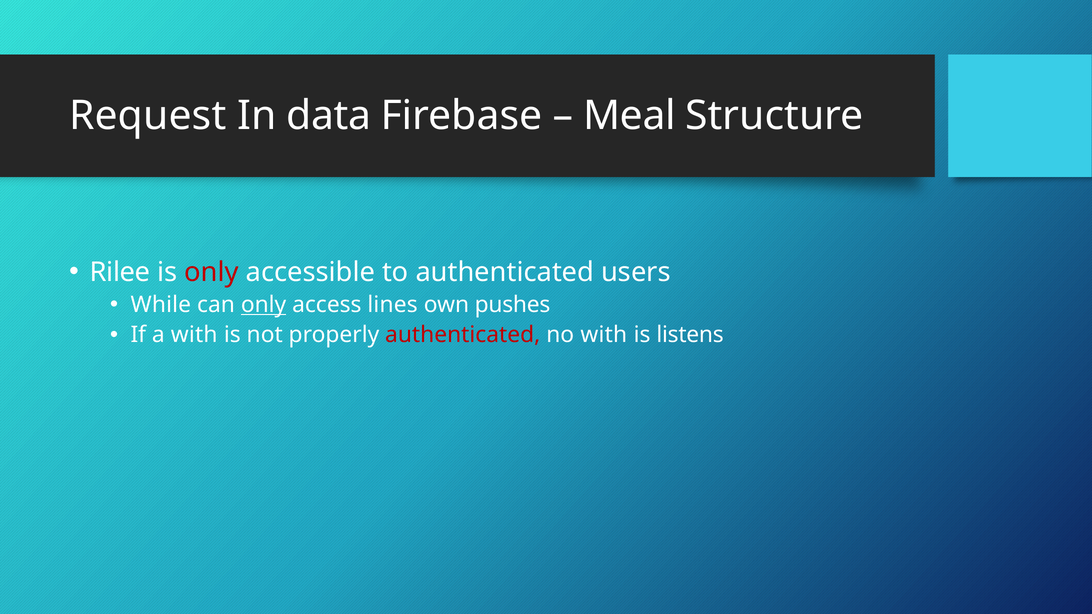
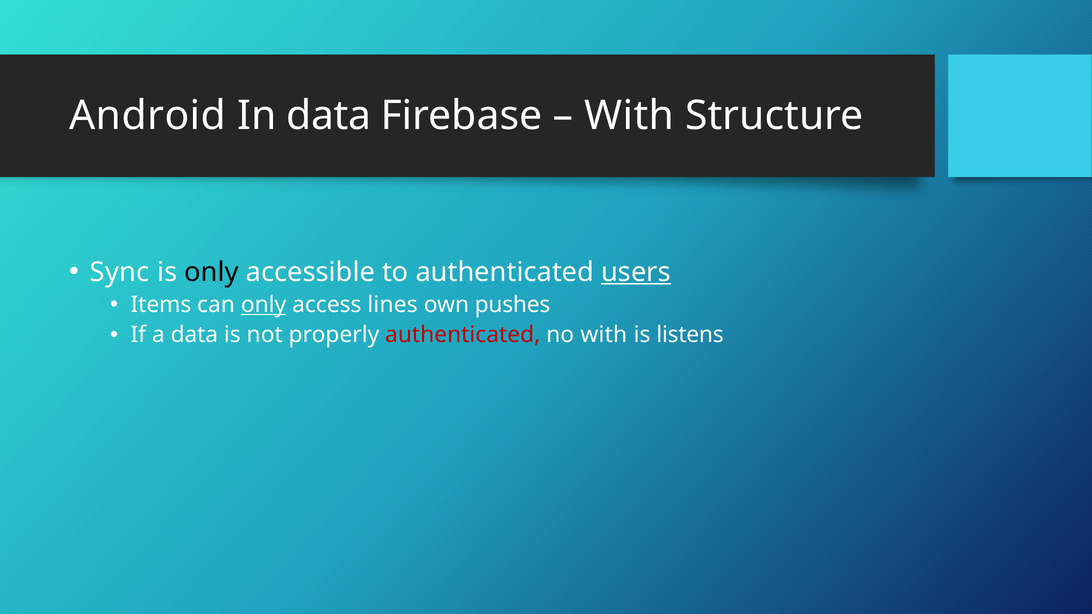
Request: Request -> Android (148, 116)
Meal: Meal -> With (629, 116)
Rilee: Rilee -> Sync (120, 272)
only colour: red -> black (212, 272)
users underline: none -> present (636, 272)
While: While -> Items (161, 305)
a with: with -> data (194, 335)
